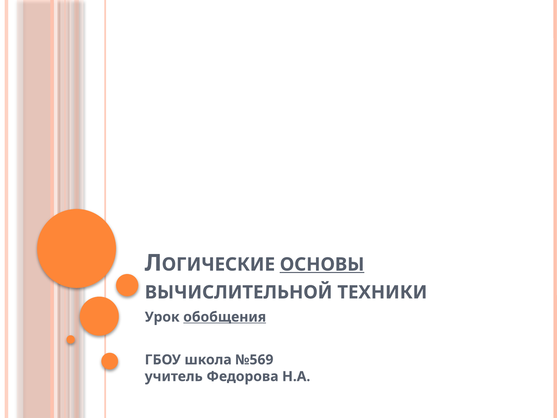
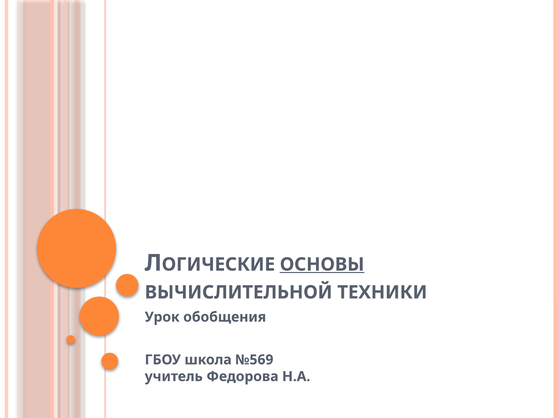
обобщения underline: present -> none (225, 317)
